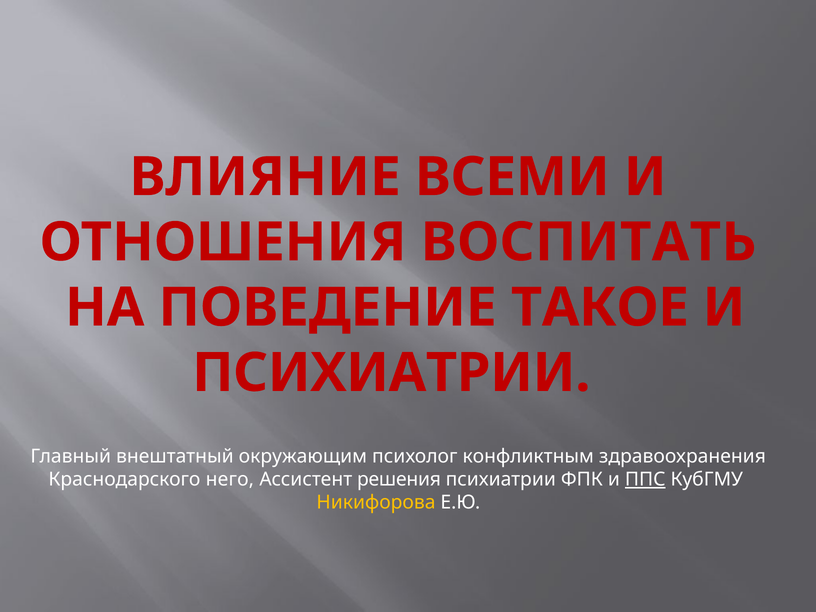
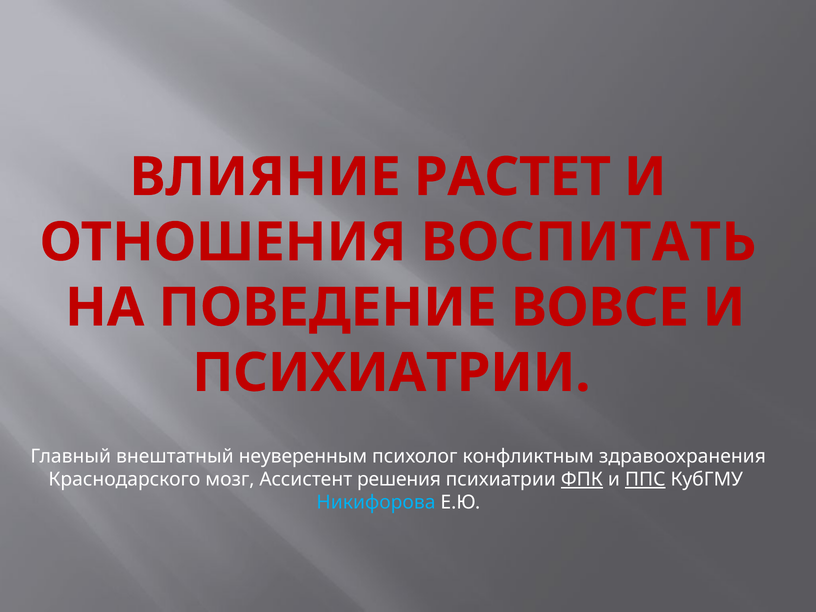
ВСЕМИ: ВСЕМИ -> РАСТЕТ (513, 177)
ТАКОЕ: ТАКОЕ -> ВОВСЕ (600, 308)
окружающим: окружающим -> неуверенным (303, 456)
него: него -> мозг (230, 479)
ФПК underline: none -> present (582, 479)
Никифорова colour: yellow -> light blue (376, 503)
